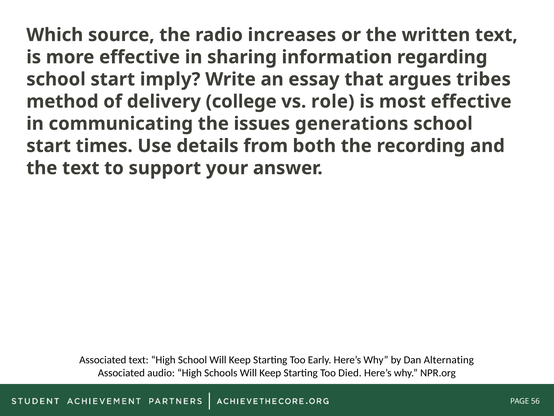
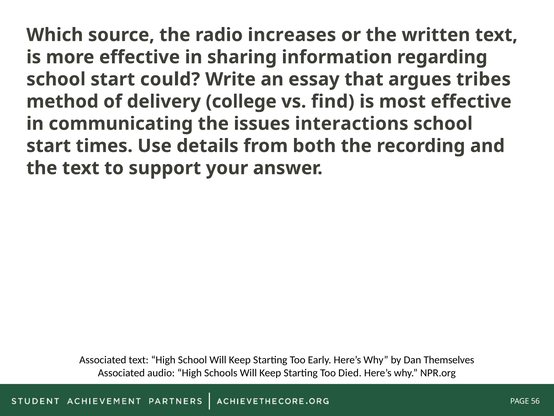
imply: imply -> could (170, 79)
role: role -> find (333, 101)
generations: generations -> interactions (352, 124)
Alternating: Alternating -> Themselves (449, 360)
